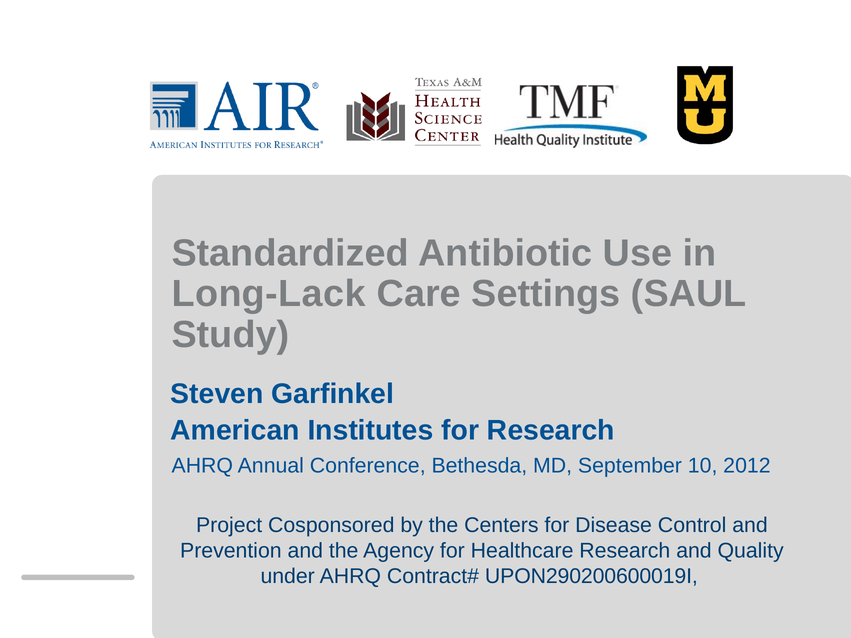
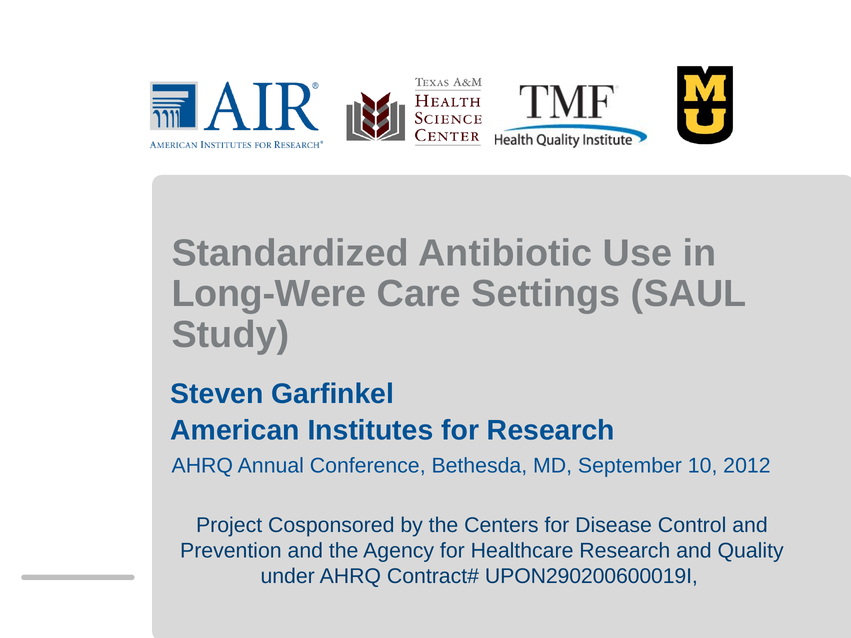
Long-Lack: Long-Lack -> Long-Were (269, 294)
